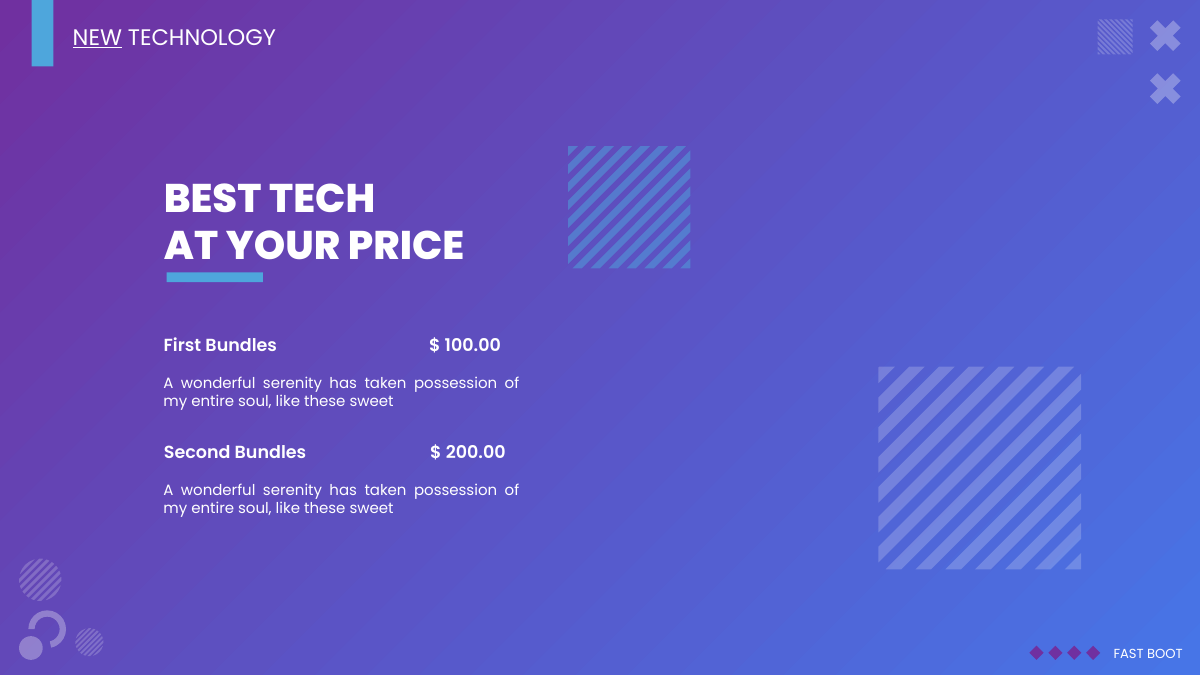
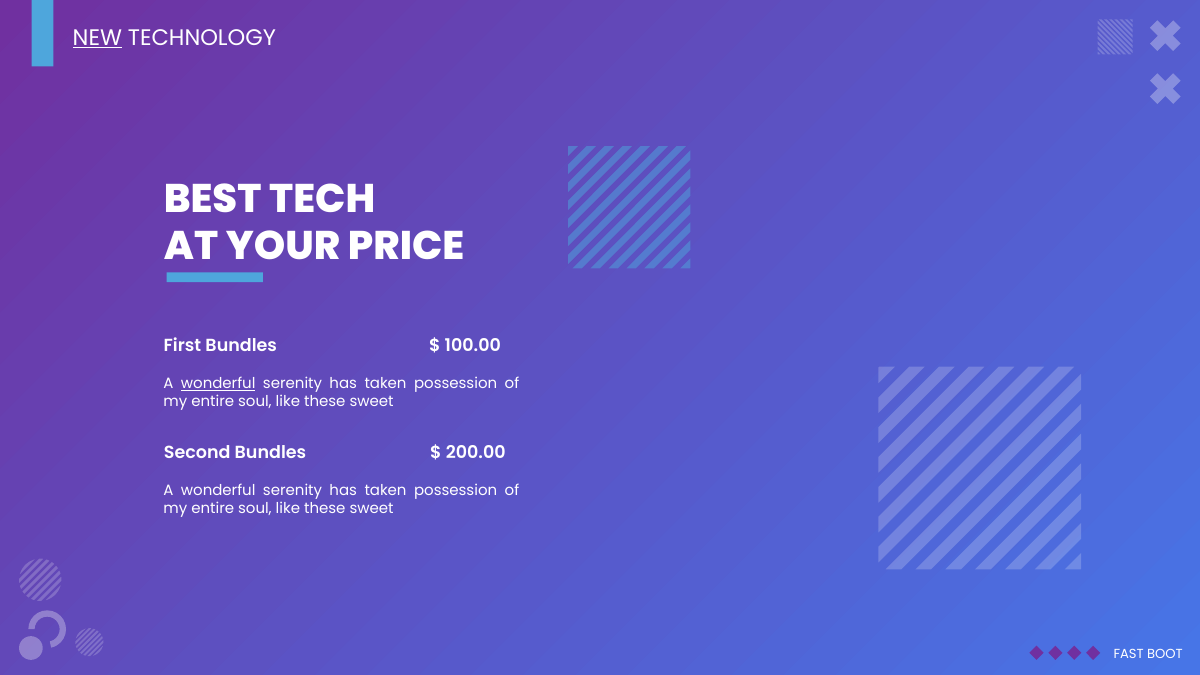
wonderful underline: none -> present (218, 384)
